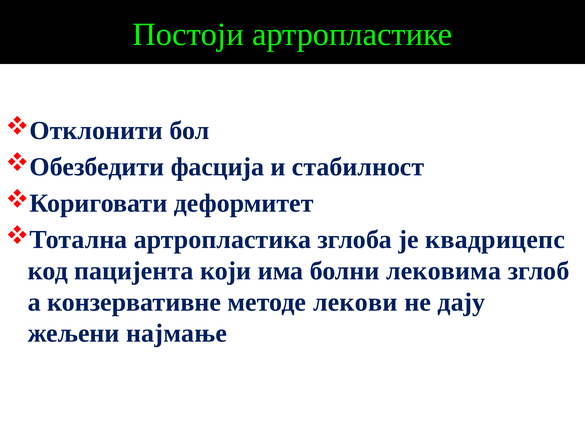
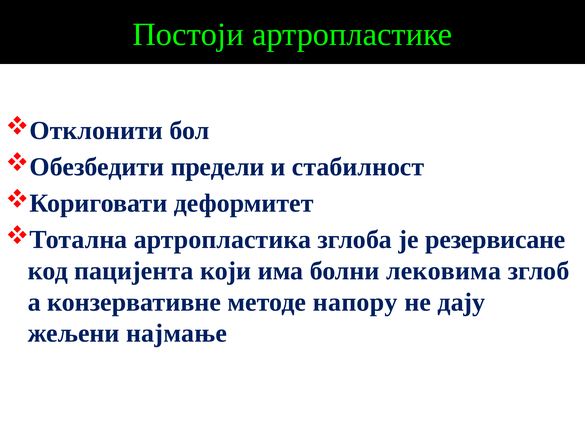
фасција: фасција -> предели (218, 167)
квадрицепс: квадрицепс -> резервисане (495, 240)
лекови: лекови -> напору (355, 302)
